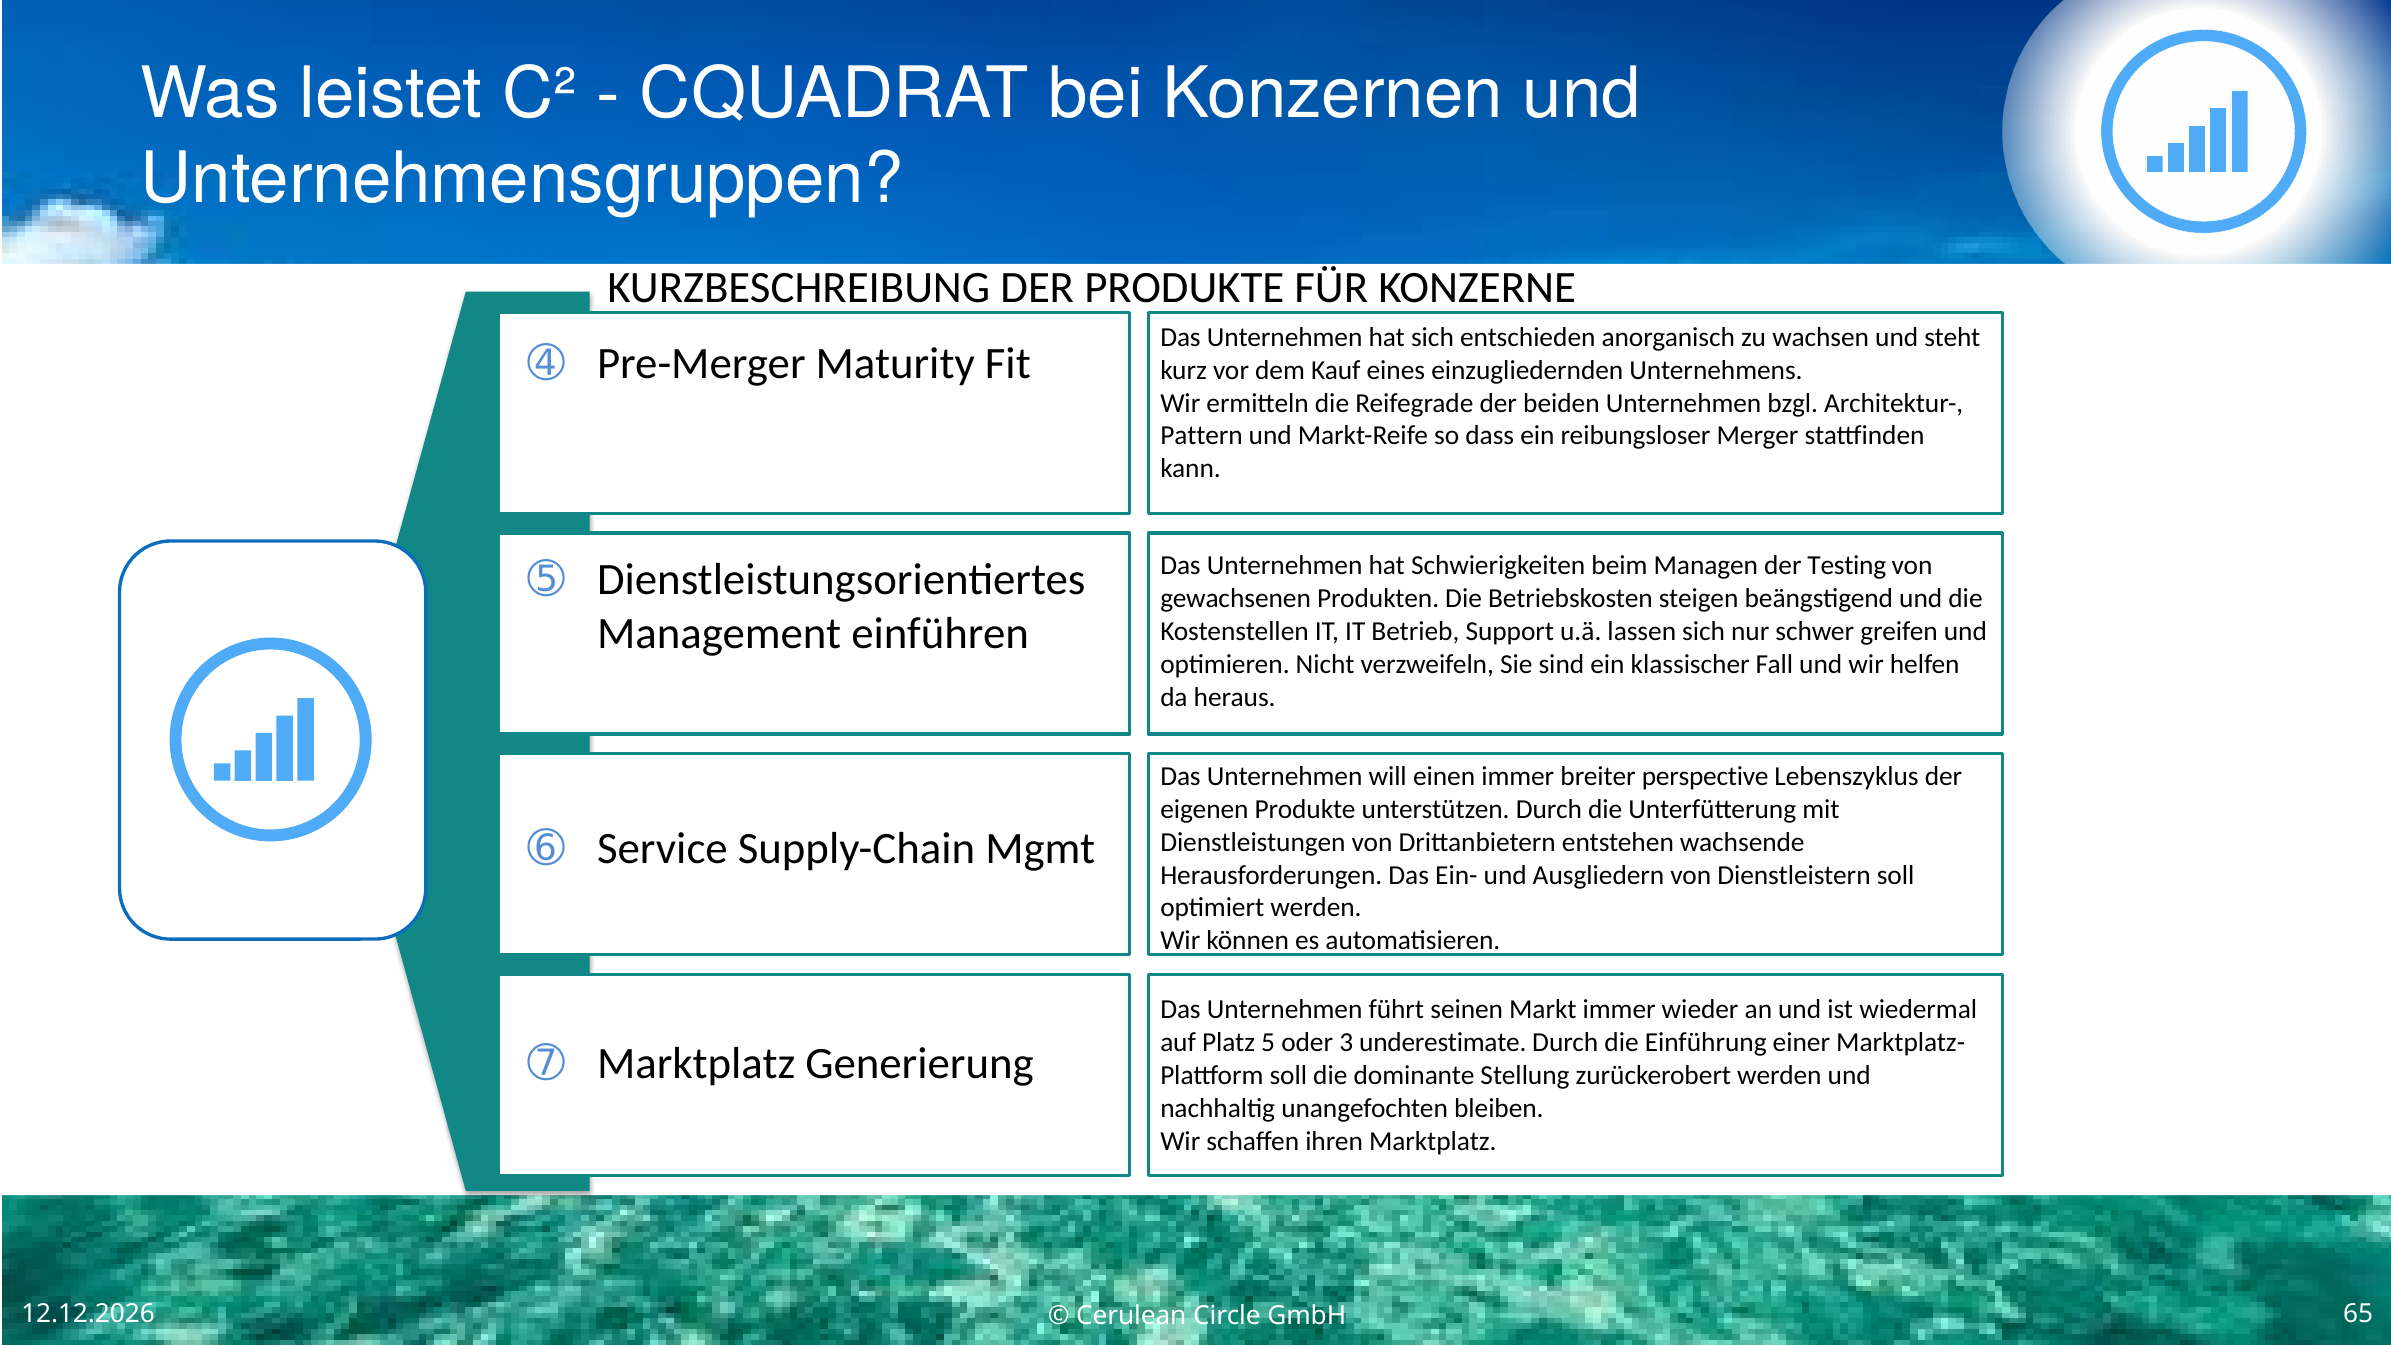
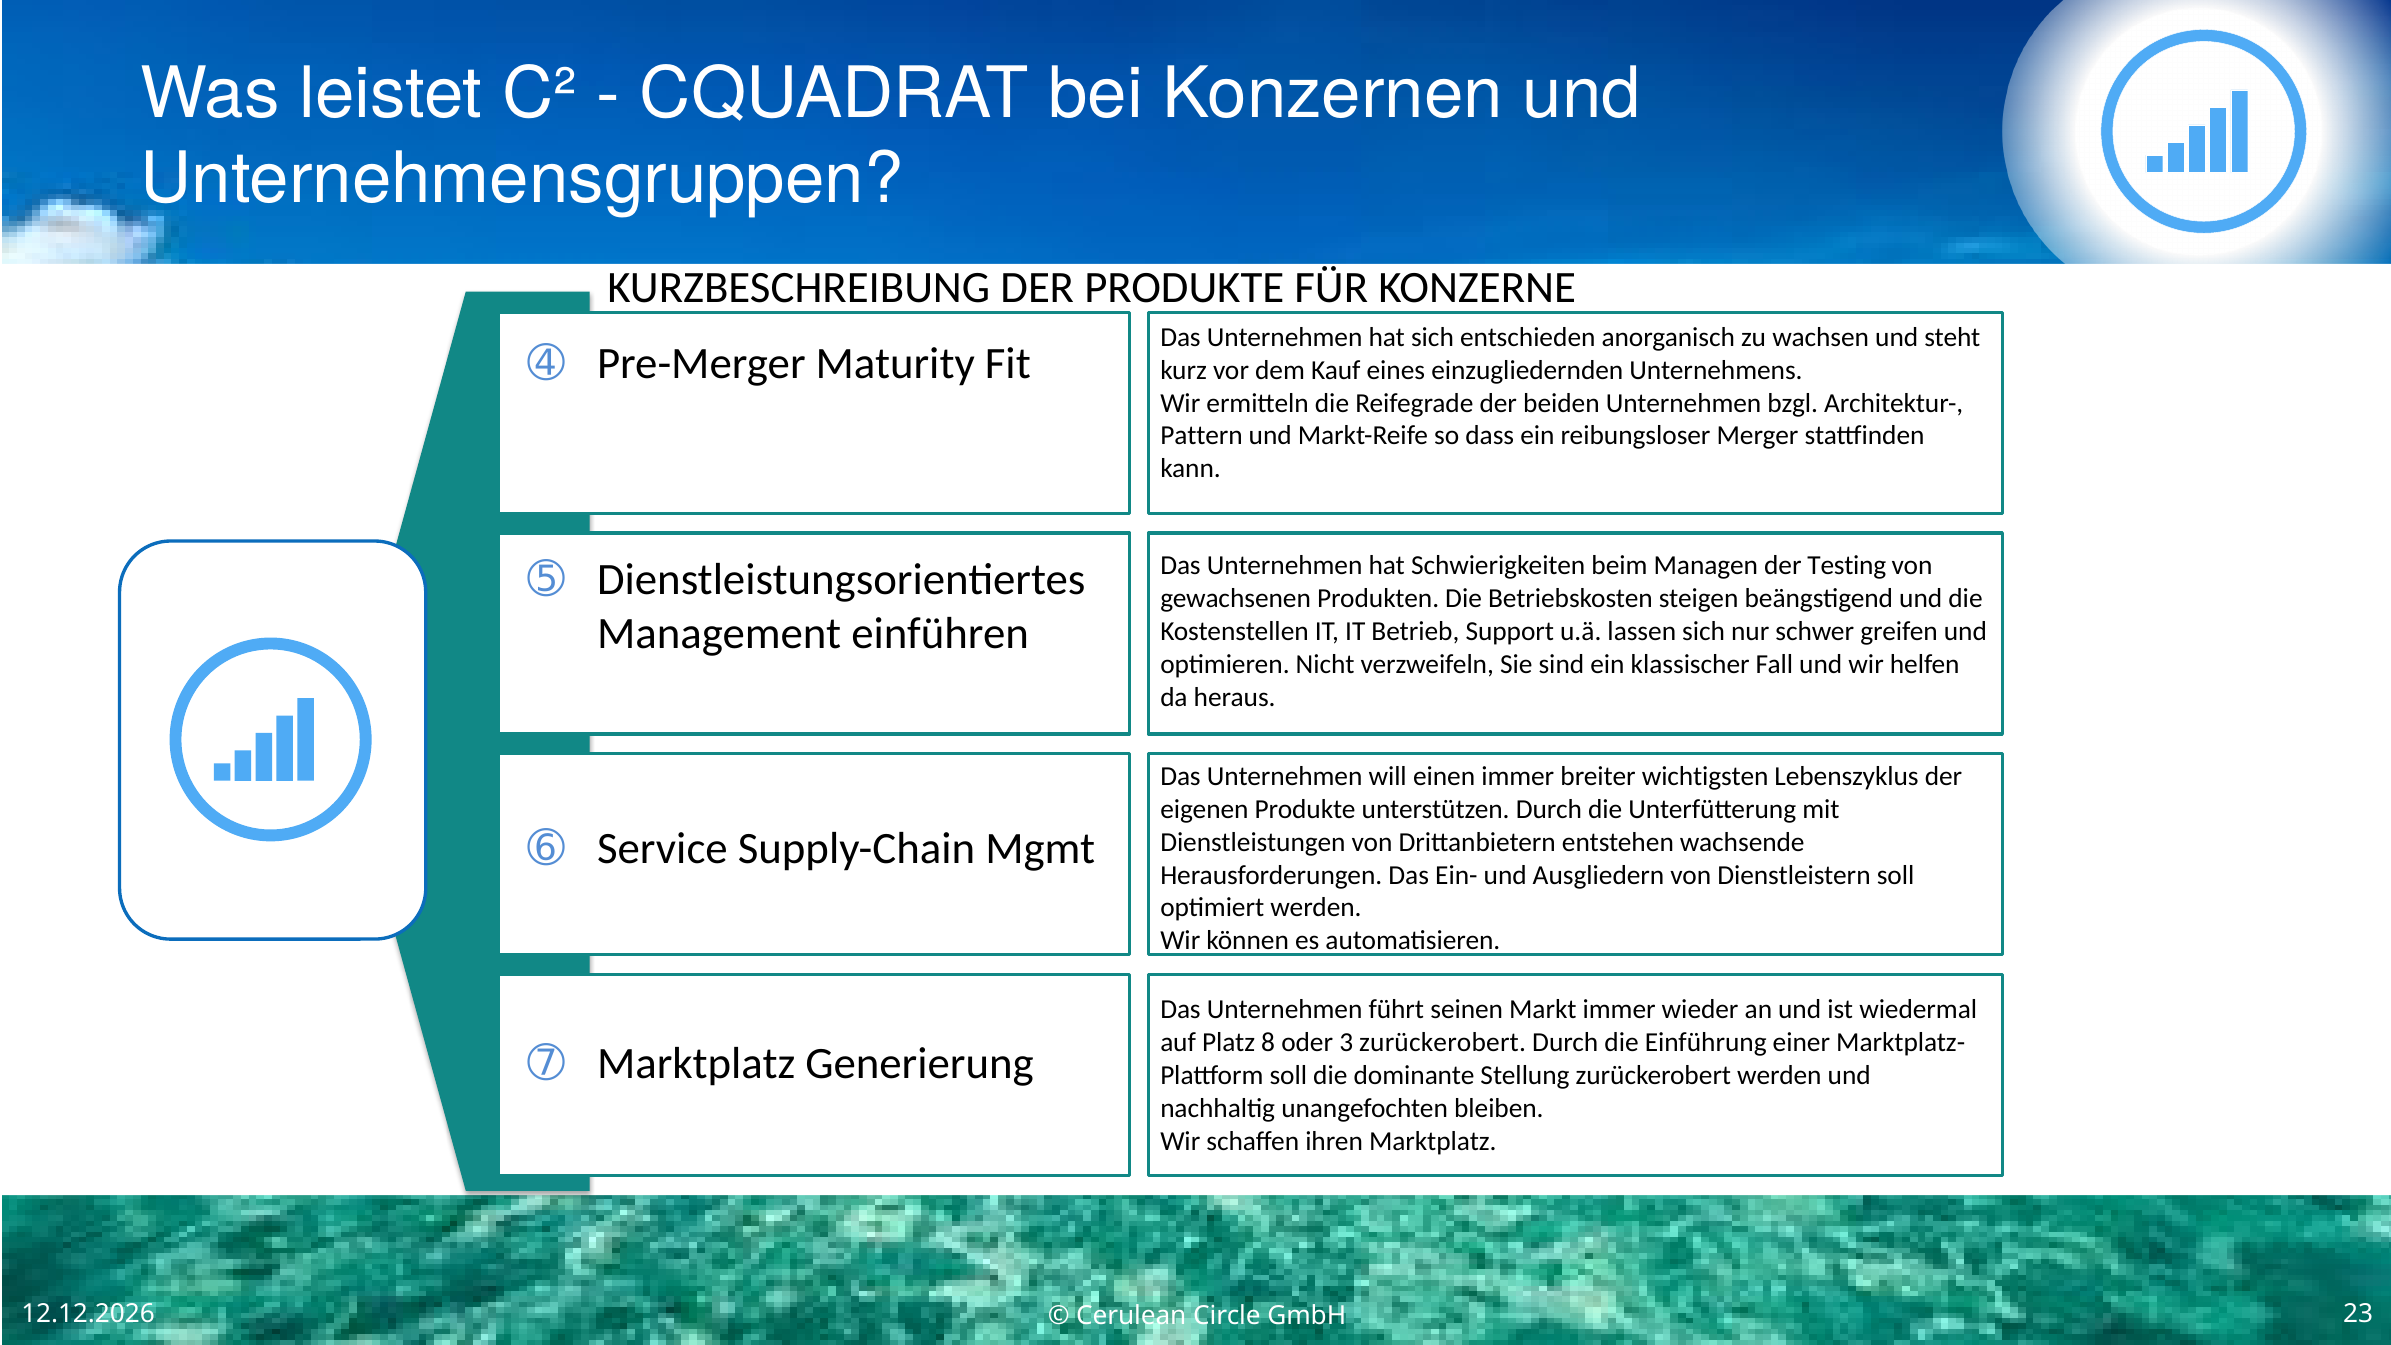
perspective: perspective -> wichtigsten (1705, 776)
5: 5 -> 8 (1268, 1043)
3 underestimate: underestimate -> zurückerobert (1443, 1043)
65: 65 -> 23 (2358, 1314)
